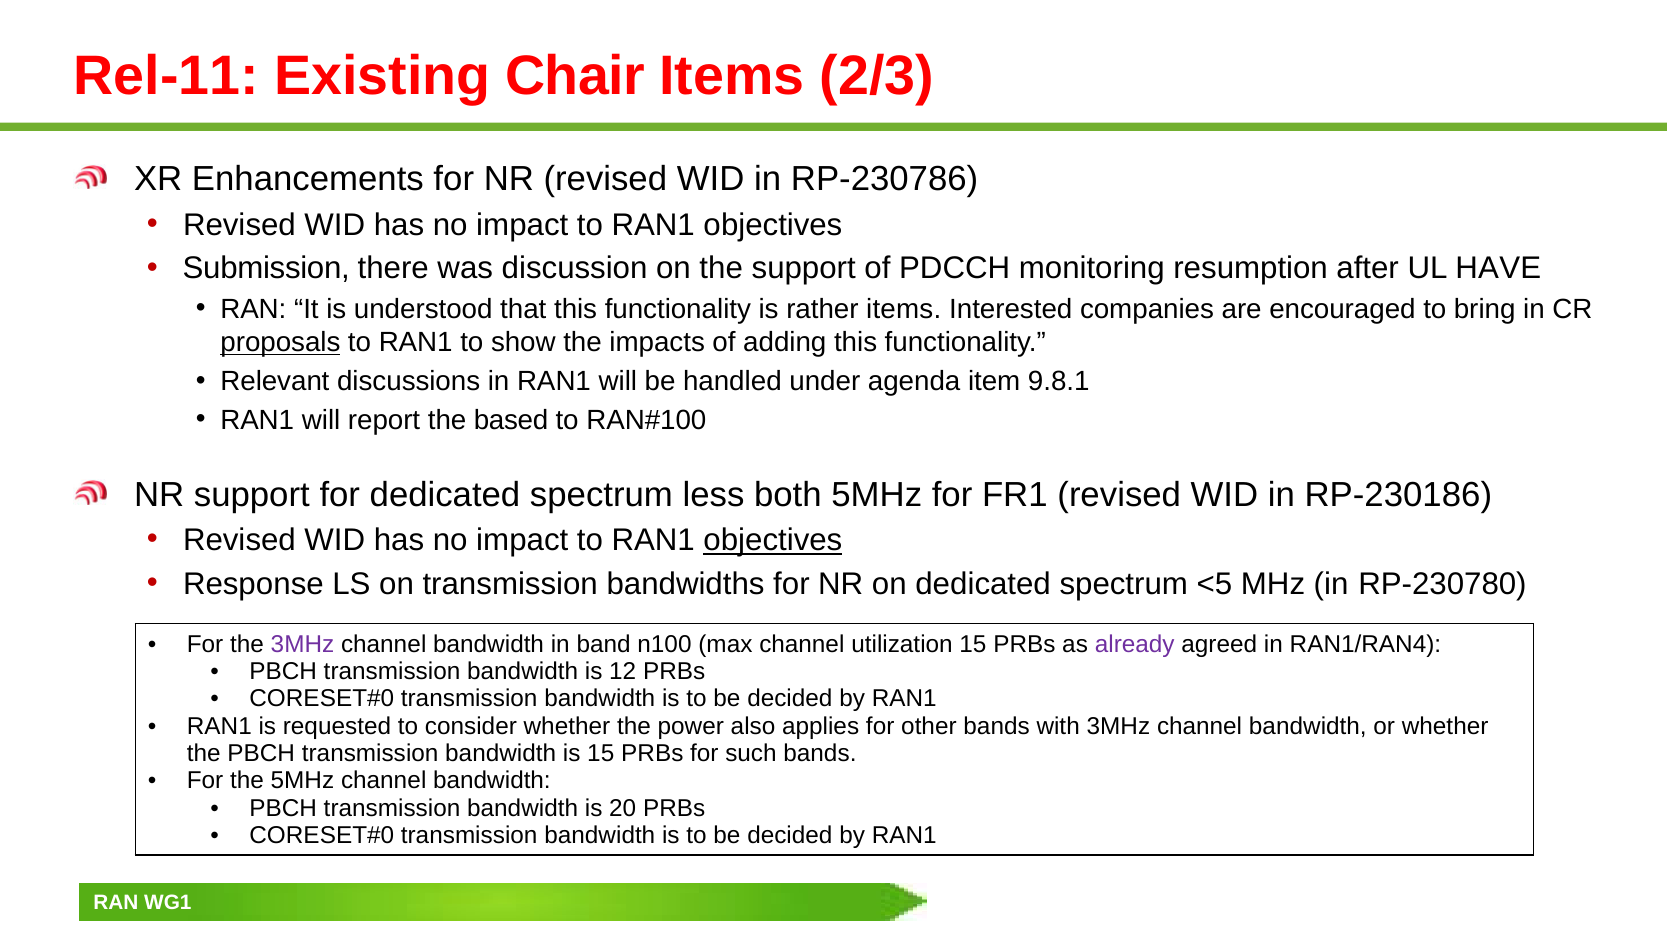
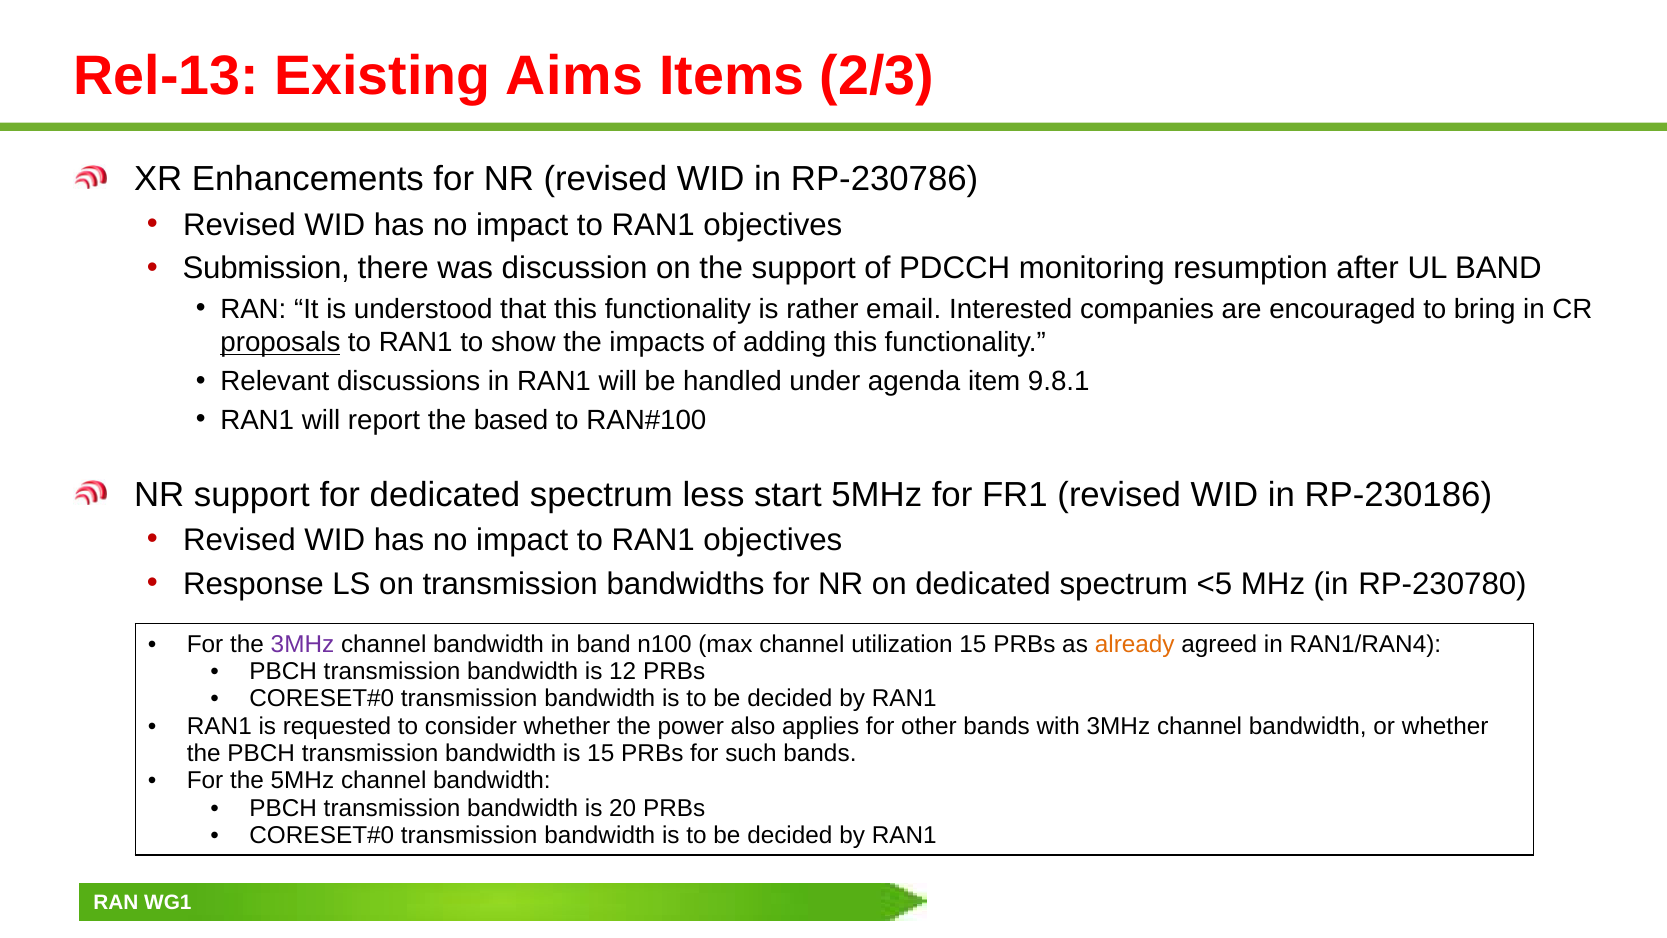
Rel-11: Rel-11 -> Rel-13 (166, 76)
Chair: Chair -> Aims (575, 76)
UL HAVE: HAVE -> BAND (1498, 268)
rather items: items -> email (904, 309)
both: both -> start (788, 494)
objectives underline: present -> none (773, 540)
already colour: purple -> orange (1135, 644)
